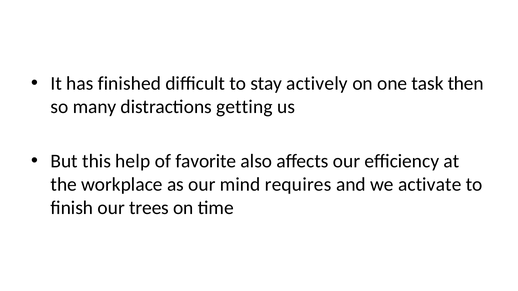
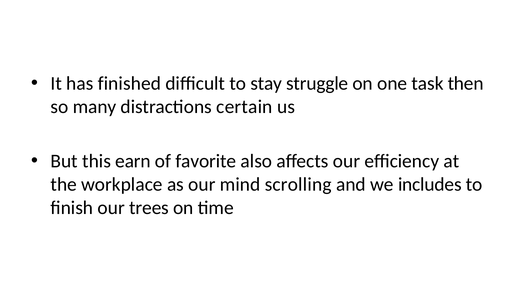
actively: actively -> struggle (317, 84)
getting: getting -> certain (244, 107)
help: help -> earn (133, 161)
requires: requires -> scrolling (298, 185)
activate: activate -> includes (430, 185)
